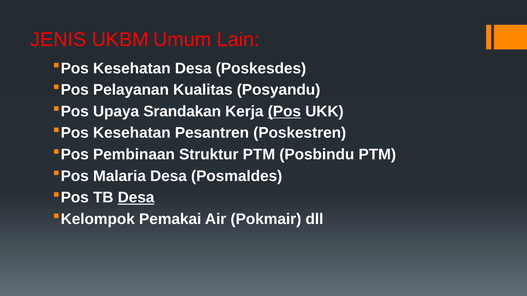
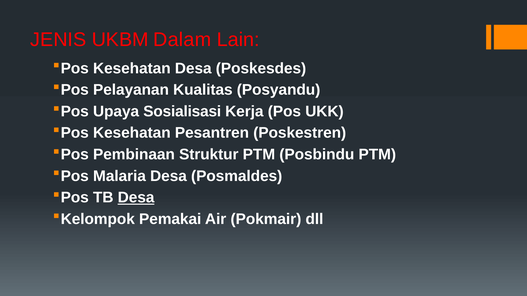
Umum: Umum -> Dalam (182, 40)
Srandakan: Srandakan -> Sosialisasi (182, 112)
Pos underline: present -> none (284, 112)
